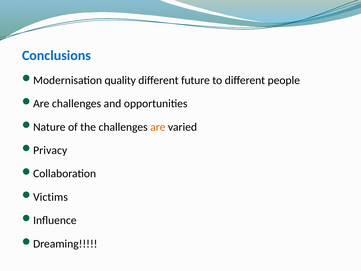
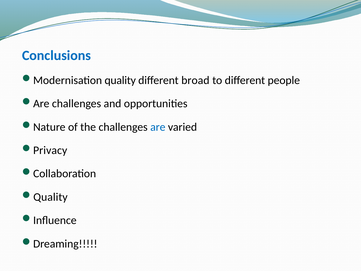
future: future -> broad (195, 80)
are colour: orange -> blue (158, 127)
Victims: Victims -> Quality (50, 197)
